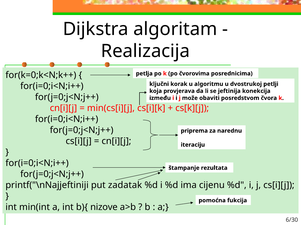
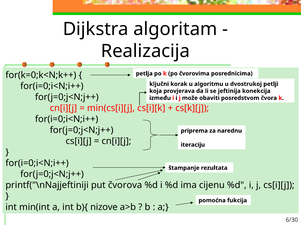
zadatak: zadatak -> čvorova (125, 186)
